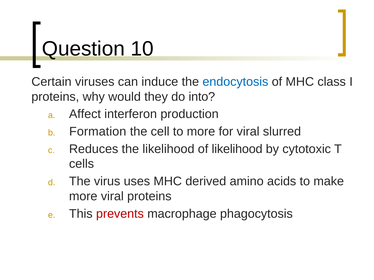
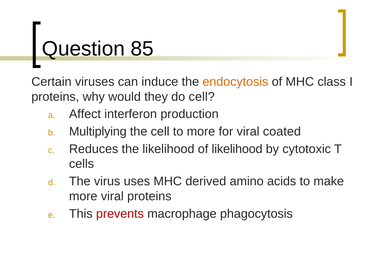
10: 10 -> 85 (142, 49)
endocytosis colour: blue -> orange (235, 82)
do into: into -> cell (202, 97)
Formation: Formation -> Multiplying (98, 132)
slurred: slurred -> coated (282, 132)
